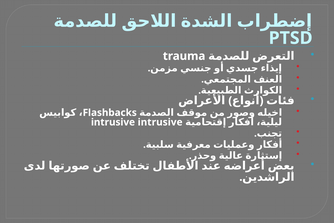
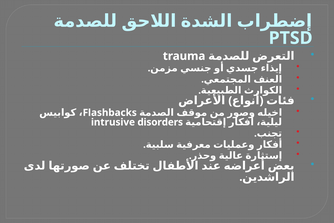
intrusive intrusive: intrusive -> disorders (160, 122)
